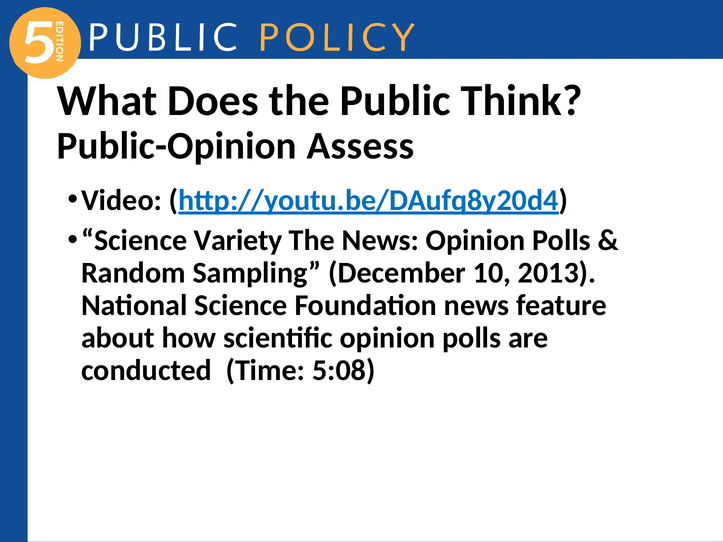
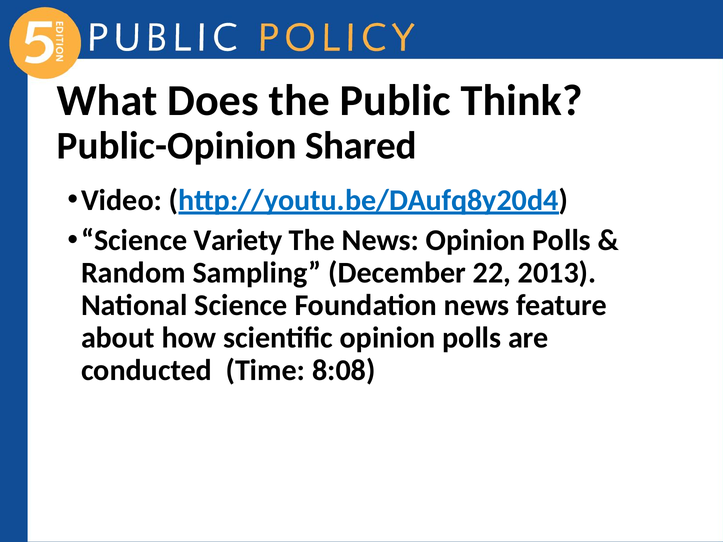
Assess: Assess -> Shared (361, 146)
10: 10 -> 22 (492, 273)
5:08: 5:08 -> 8:08 (344, 371)
